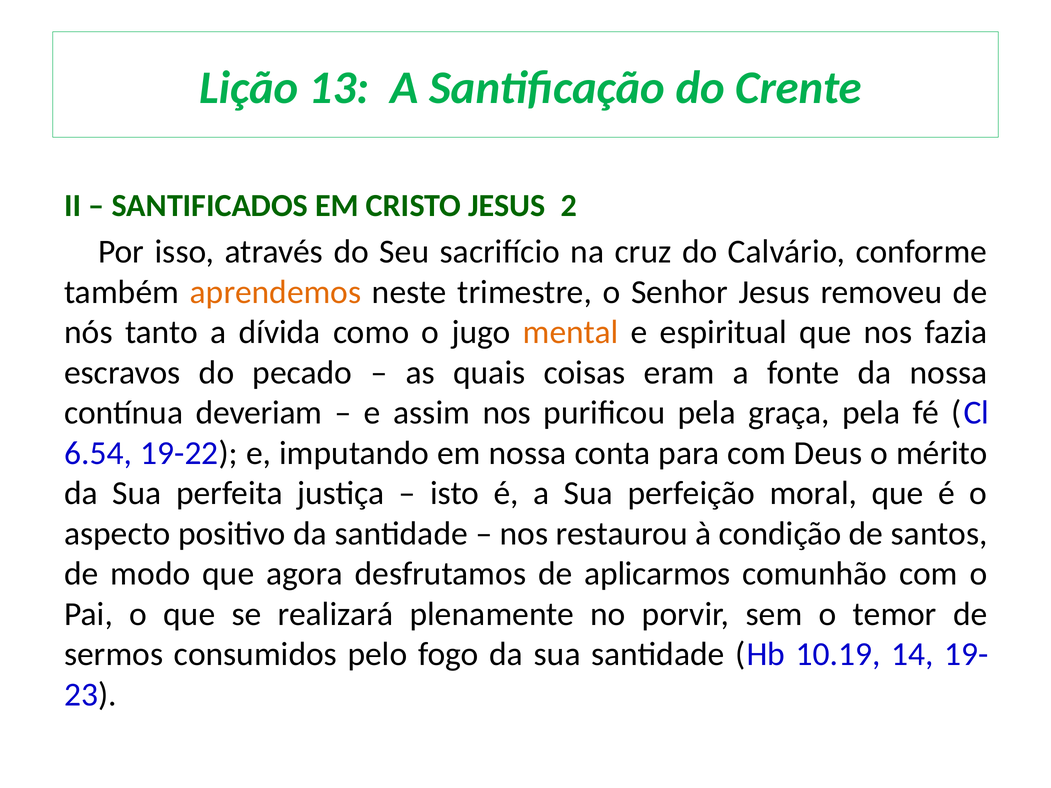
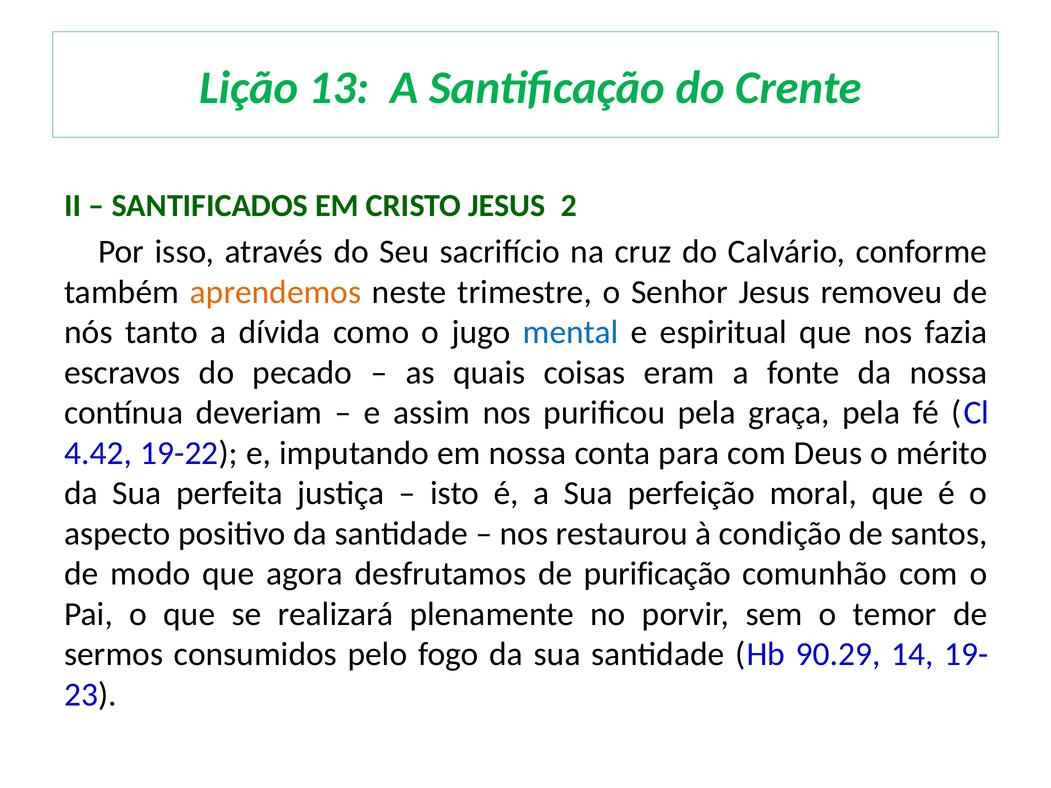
mental colour: orange -> blue (571, 332)
6.54: 6.54 -> 4.42 (98, 453)
aplicarmos: aplicarmos -> purificação (657, 574)
10.19: 10.19 -> 90.29 (838, 655)
